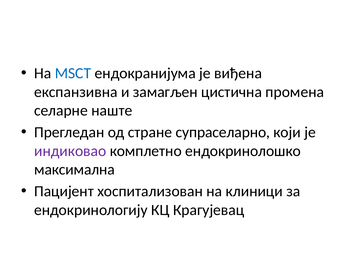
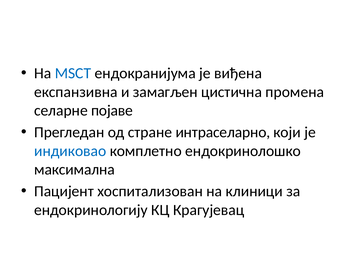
наште: наште -> појаве (112, 111)
супраселарно: супраселарно -> интраселарно (223, 133)
индиковао colour: purple -> blue (70, 151)
